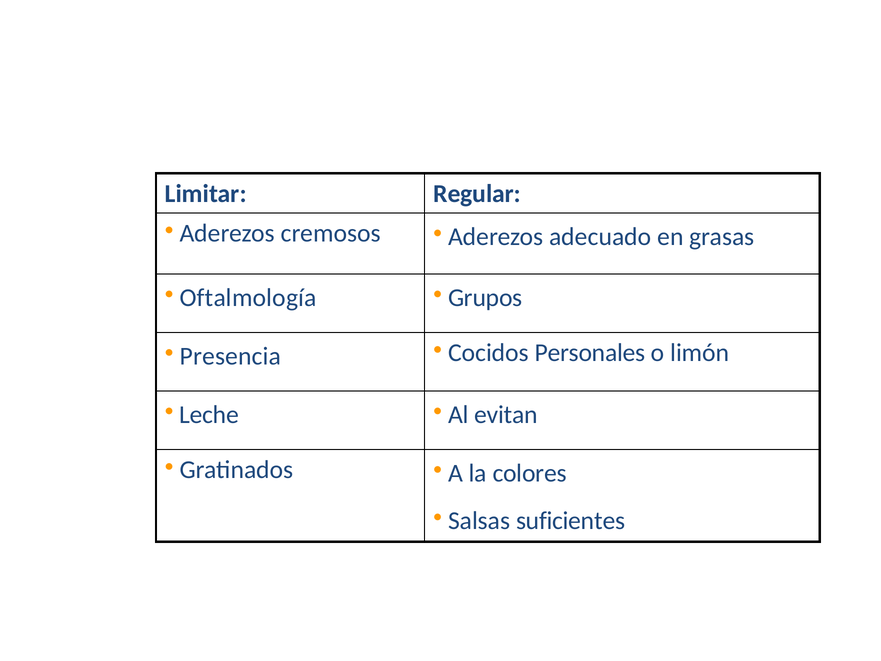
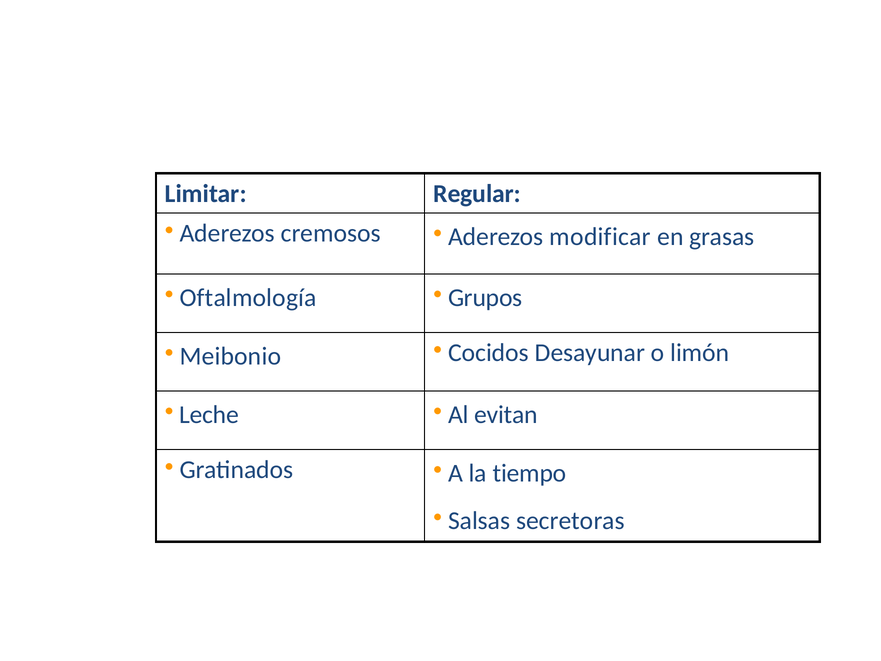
adecuado: adecuado -> modificar (600, 236)
Presencia: Presencia -> Meibonio (230, 356)
Personales: Personales -> Desayunar (590, 353)
colores: colores -> tiempo (530, 473)
suficientes: suficientes -> secretoras (570, 520)
